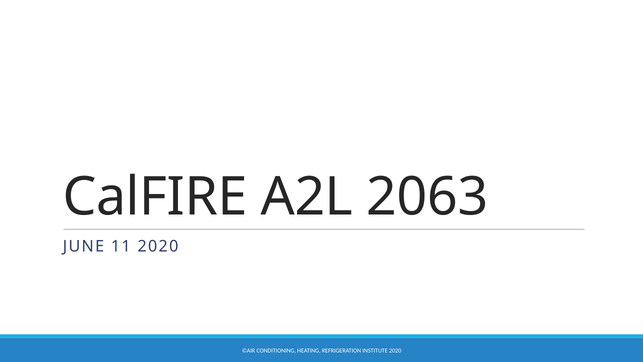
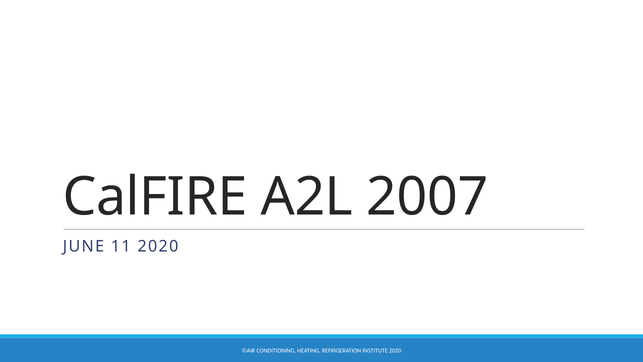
2063: 2063 -> 2007 (427, 197)
